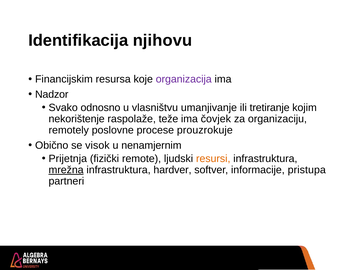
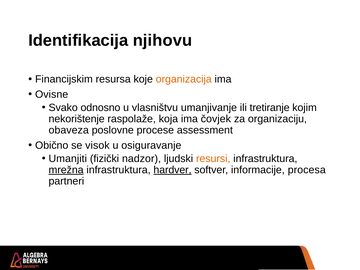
organizacija colour: purple -> orange (184, 79)
Nadzor: Nadzor -> Ovisne (52, 94)
teže: teže -> koja (168, 119)
remotely: remotely -> obaveza (69, 130)
prouzrokuje: prouzrokuje -> assessment (205, 130)
nenamjernim: nenamjernim -> osiguravanje (151, 145)
Prijetnja: Prijetnja -> Umanjiti (68, 159)
remote: remote -> nadzor (142, 159)
hardver underline: none -> present (172, 170)
pristupa: pristupa -> procesa (307, 170)
